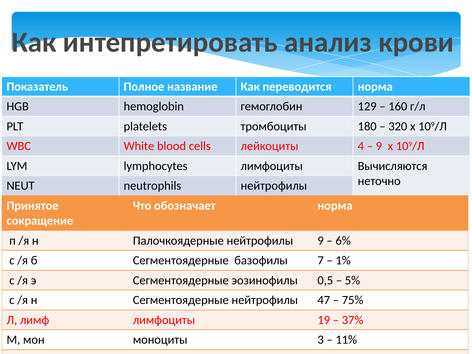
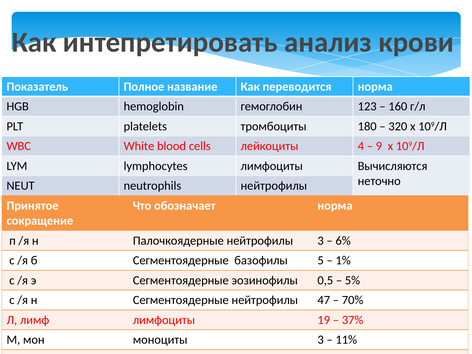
129: 129 -> 123 (367, 106)
нейтрофилы 9: 9 -> 3 (321, 241)
7: 7 -> 5 (321, 260)
75%: 75% -> 70% (353, 300)
